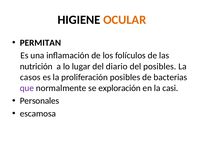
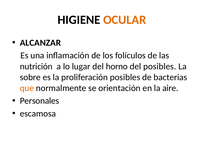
PERMITAN: PERMITAN -> ALCANZAR (40, 43)
diario: diario -> horno (117, 66)
casos: casos -> sobre (30, 77)
que colour: purple -> orange (27, 88)
exploración: exploración -> orientación (119, 88)
casi: casi -> aire (170, 88)
